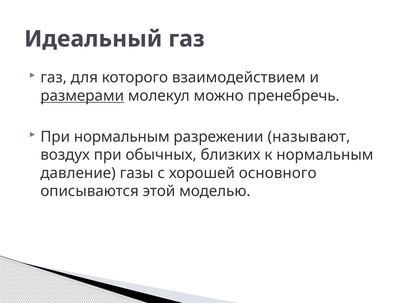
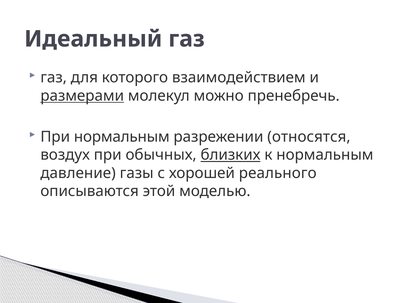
называют: называют -> относятся (309, 137)
близких underline: none -> present (230, 155)
основного: основного -> реального (278, 173)
